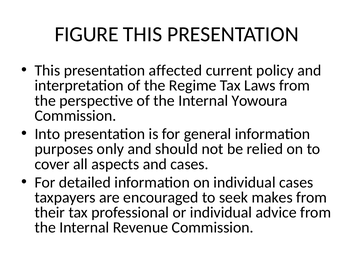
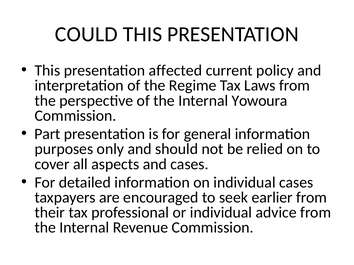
FIGURE: FIGURE -> COULD (86, 34)
Into: Into -> Part (47, 134)
makes: makes -> earlier (272, 198)
